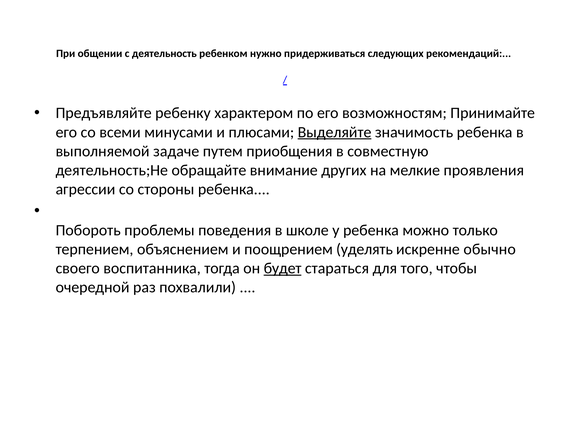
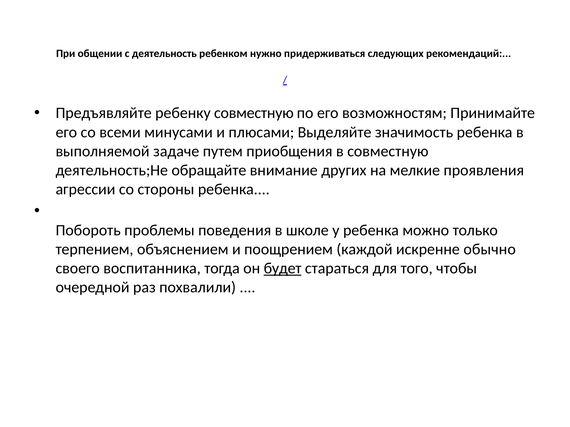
ребенку характером: характером -> совместную (254, 113)
Выделяйте underline: present -> none (335, 132)
уделять: уделять -> каждой (364, 250)
